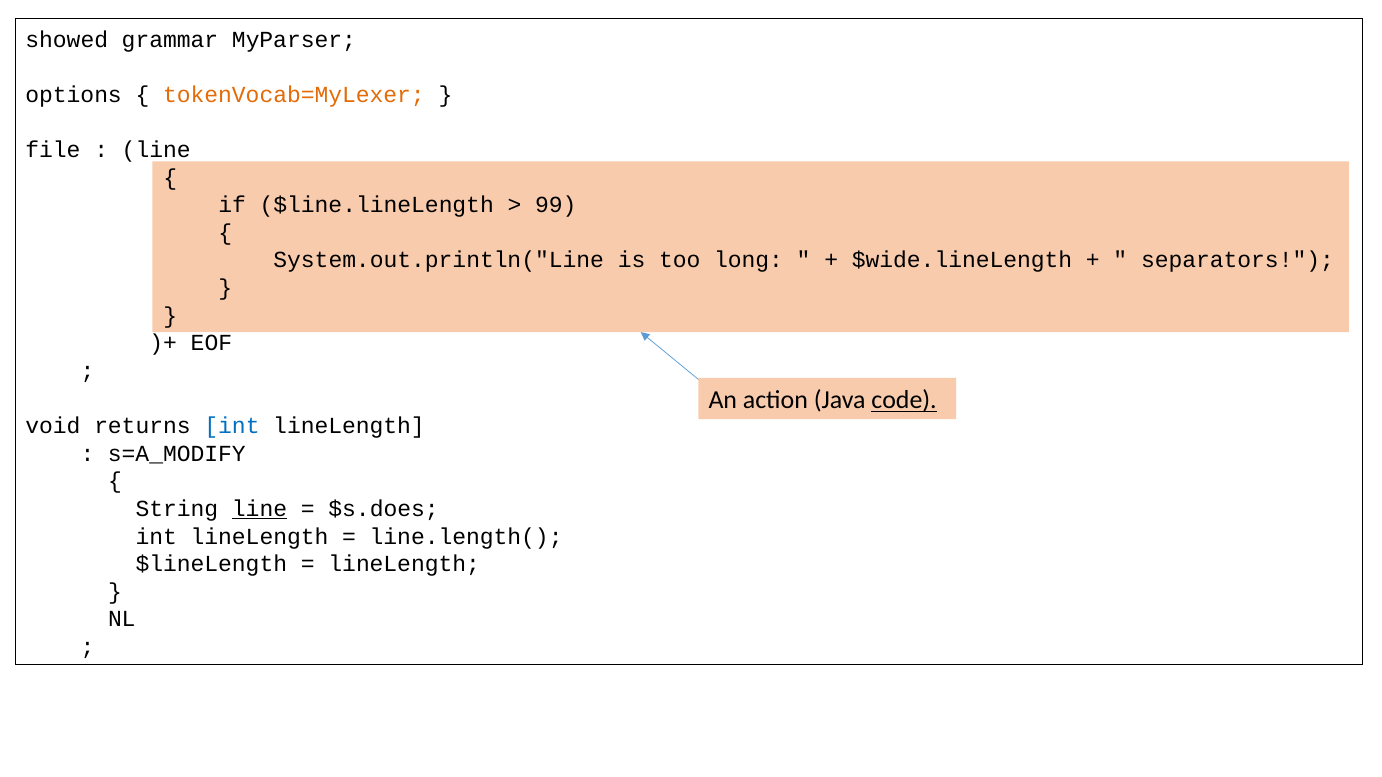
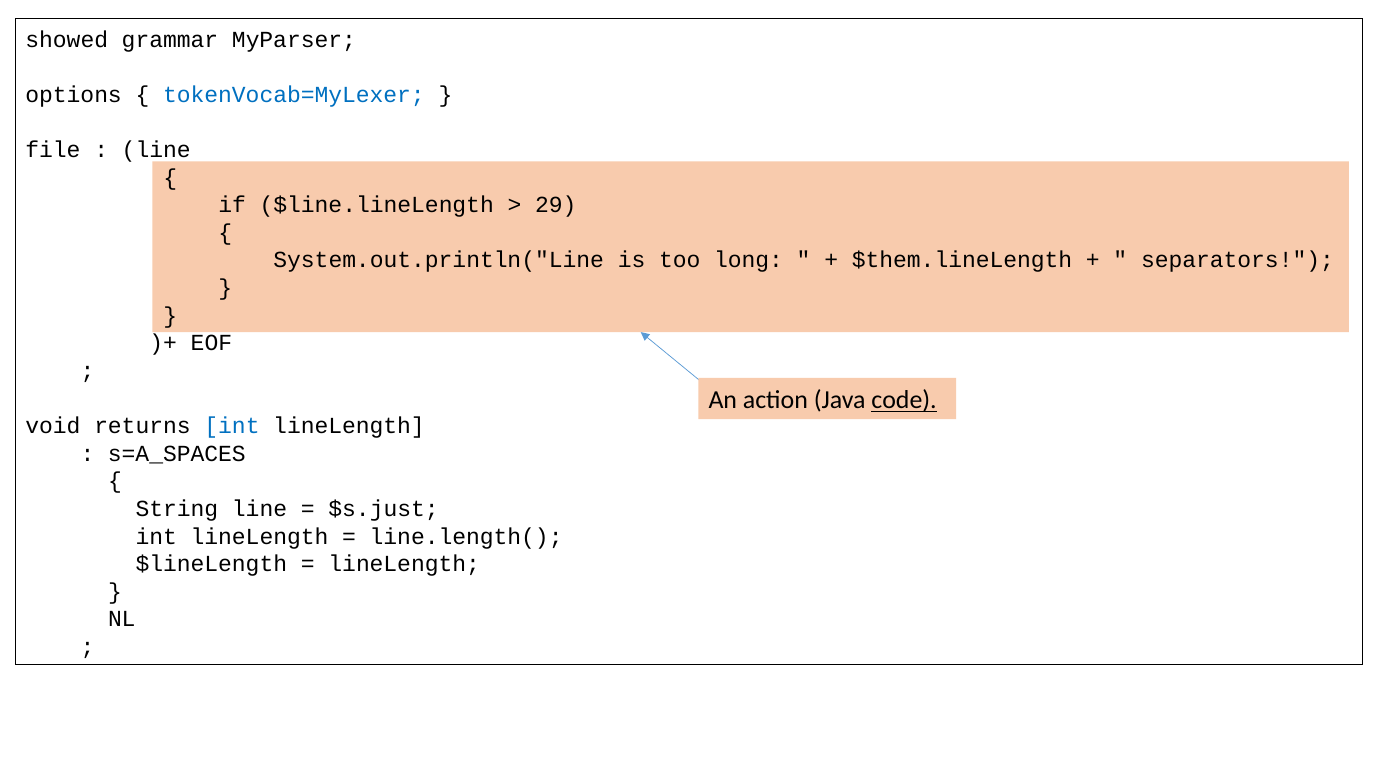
tokenVocab=MyLexer colour: orange -> blue (294, 95)
99: 99 -> 29 (556, 205)
$wide.lineLength: $wide.lineLength -> $them.lineLength (962, 261)
s=A_MODIFY: s=A_MODIFY -> s=A_SPACES (177, 454)
line underline: present -> none (260, 509)
$s.does: $s.does -> $s.just (384, 509)
